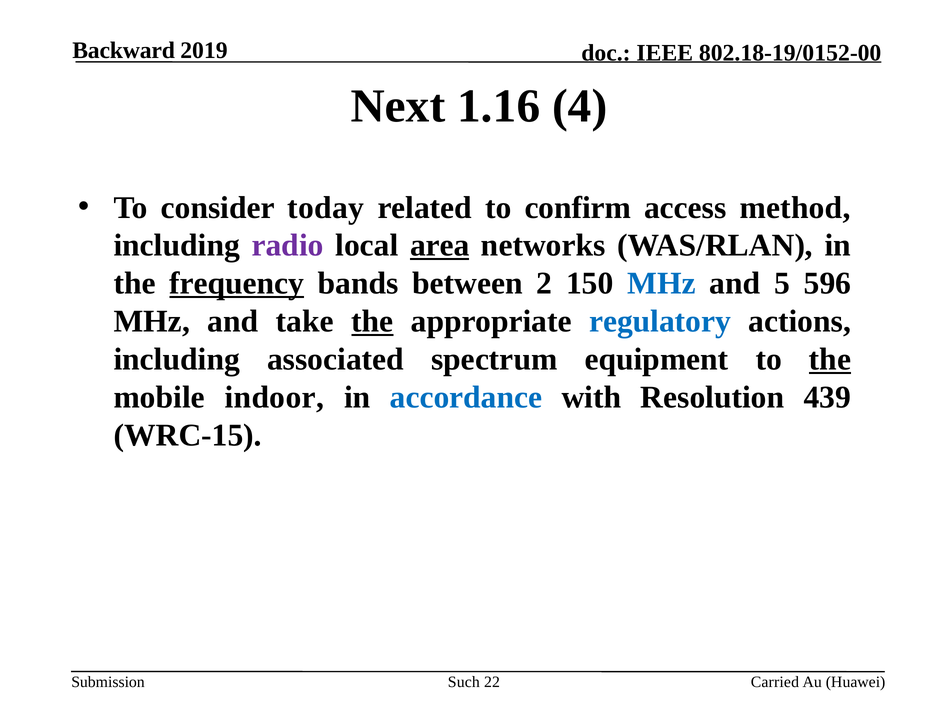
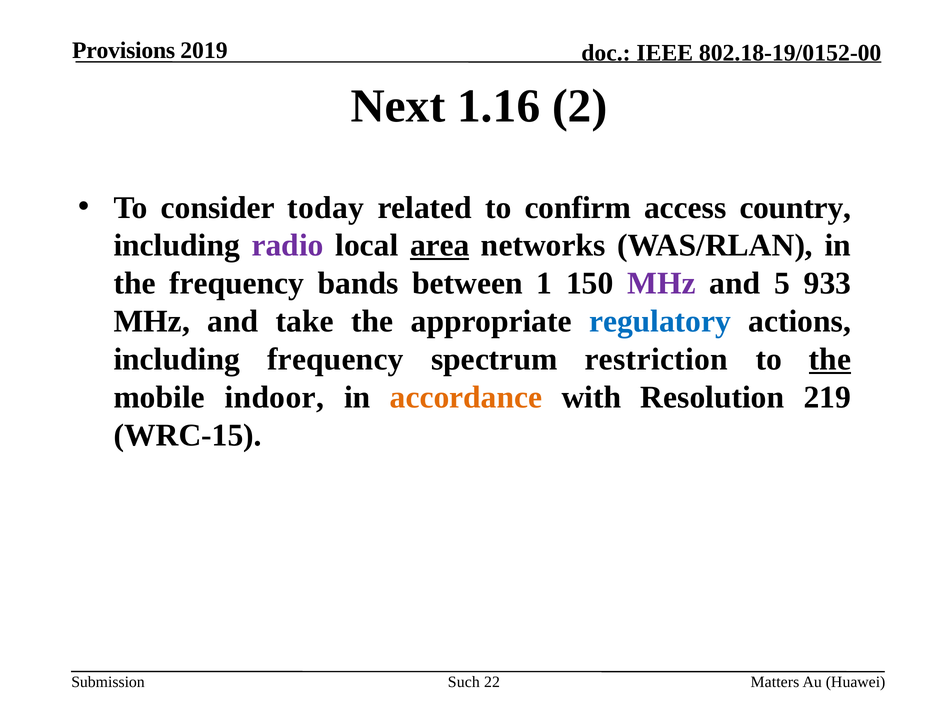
Backward: Backward -> Provisions (124, 50)
4: 4 -> 2 (580, 106)
method: method -> country (795, 208)
frequency underline: present -> none (237, 283)
2: 2 -> 1 (544, 283)
MHz colour: blue -> purple (661, 283)
596: 596 -> 933 (827, 283)
the underline: present -> none (372, 321)
including associated: associated -> frequency (335, 359)
equipment: equipment -> restriction (656, 359)
accordance colour: blue -> orange (466, 397)
439: 439 -> 219 (827, 397)
Carried: Carried -> Matters (775, 682)
